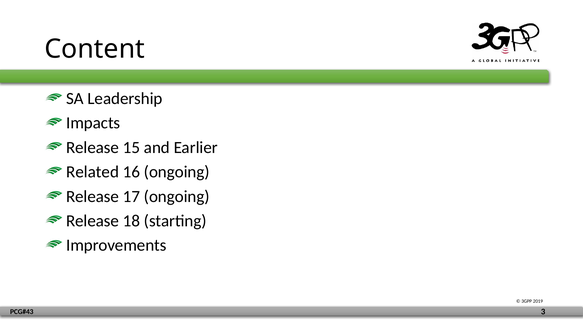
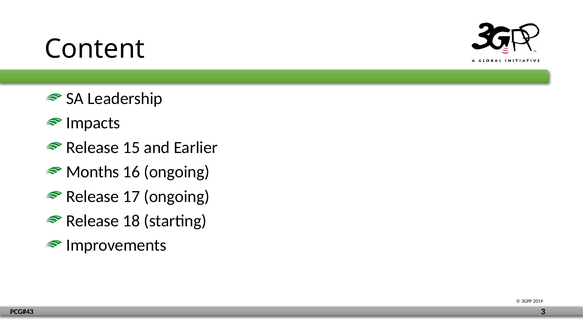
Related: Related -> Months (93, 172)
